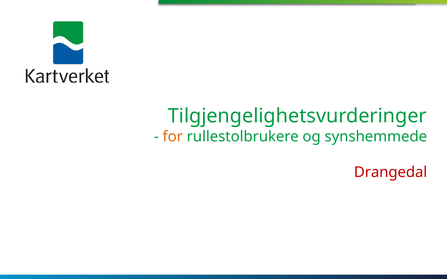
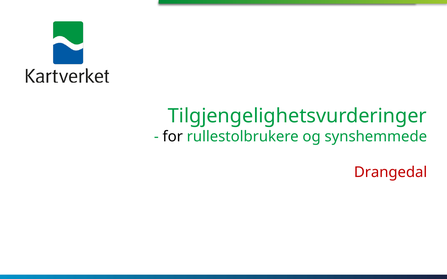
for colour: orange -> black (173, 137)
